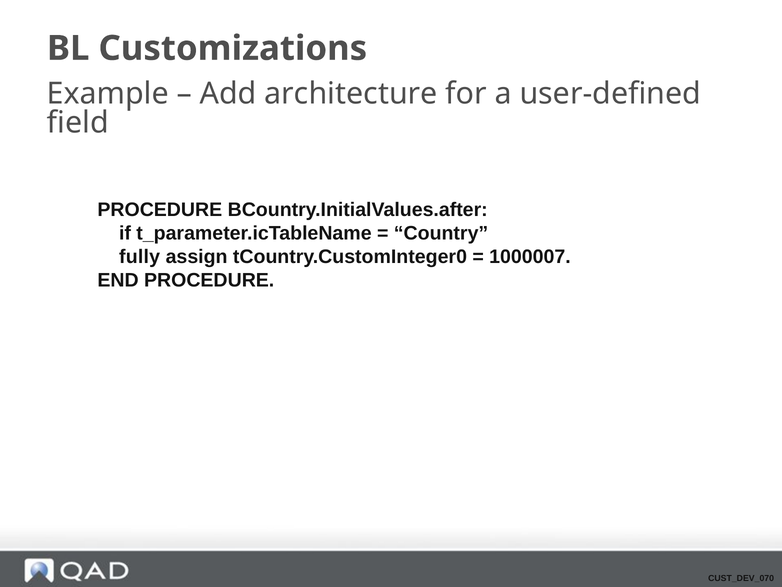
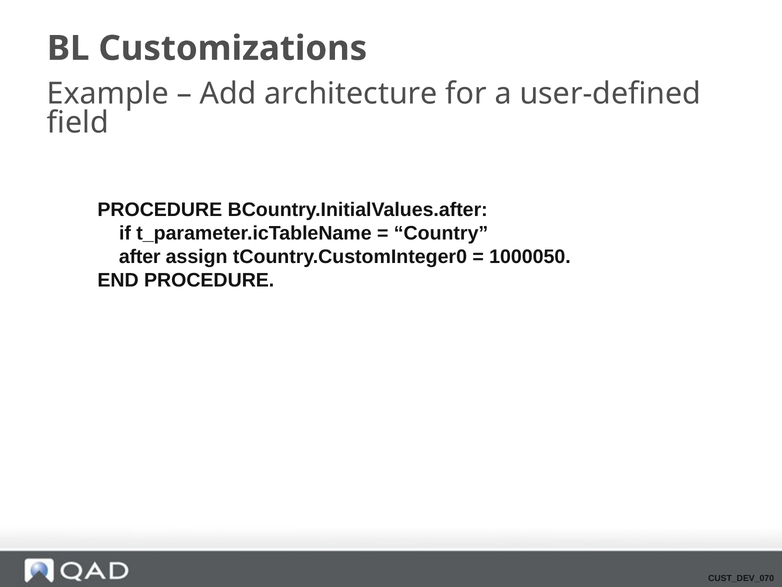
fully: fully -> after (140, 256)
1000007: 1000007 -> 1000050 (530, 256)
